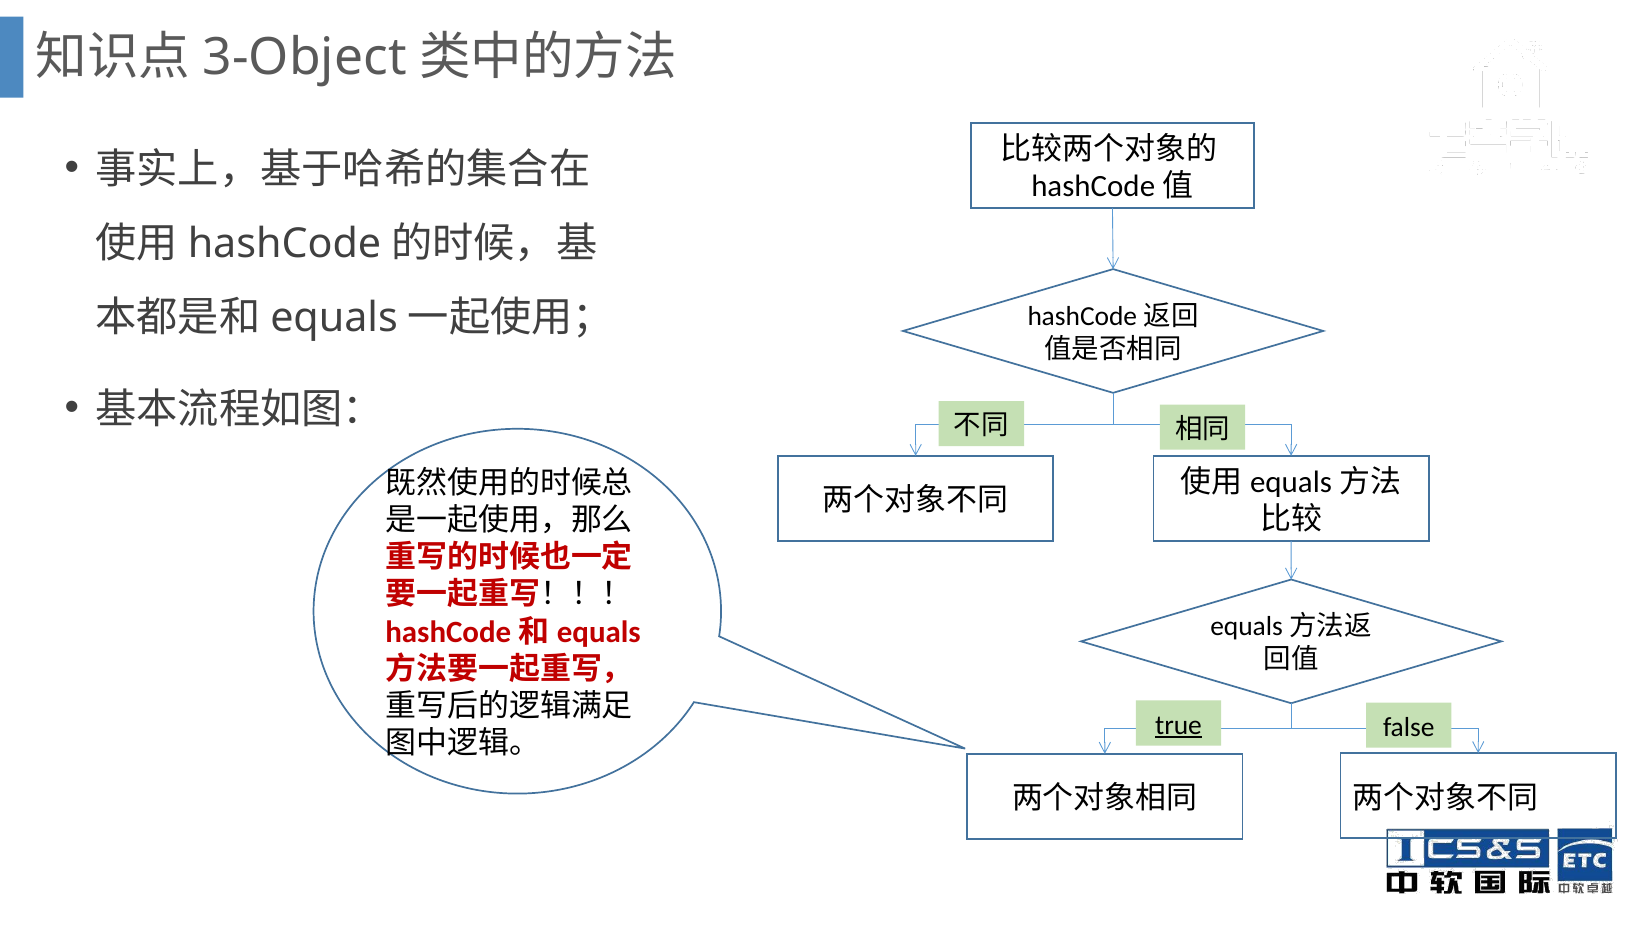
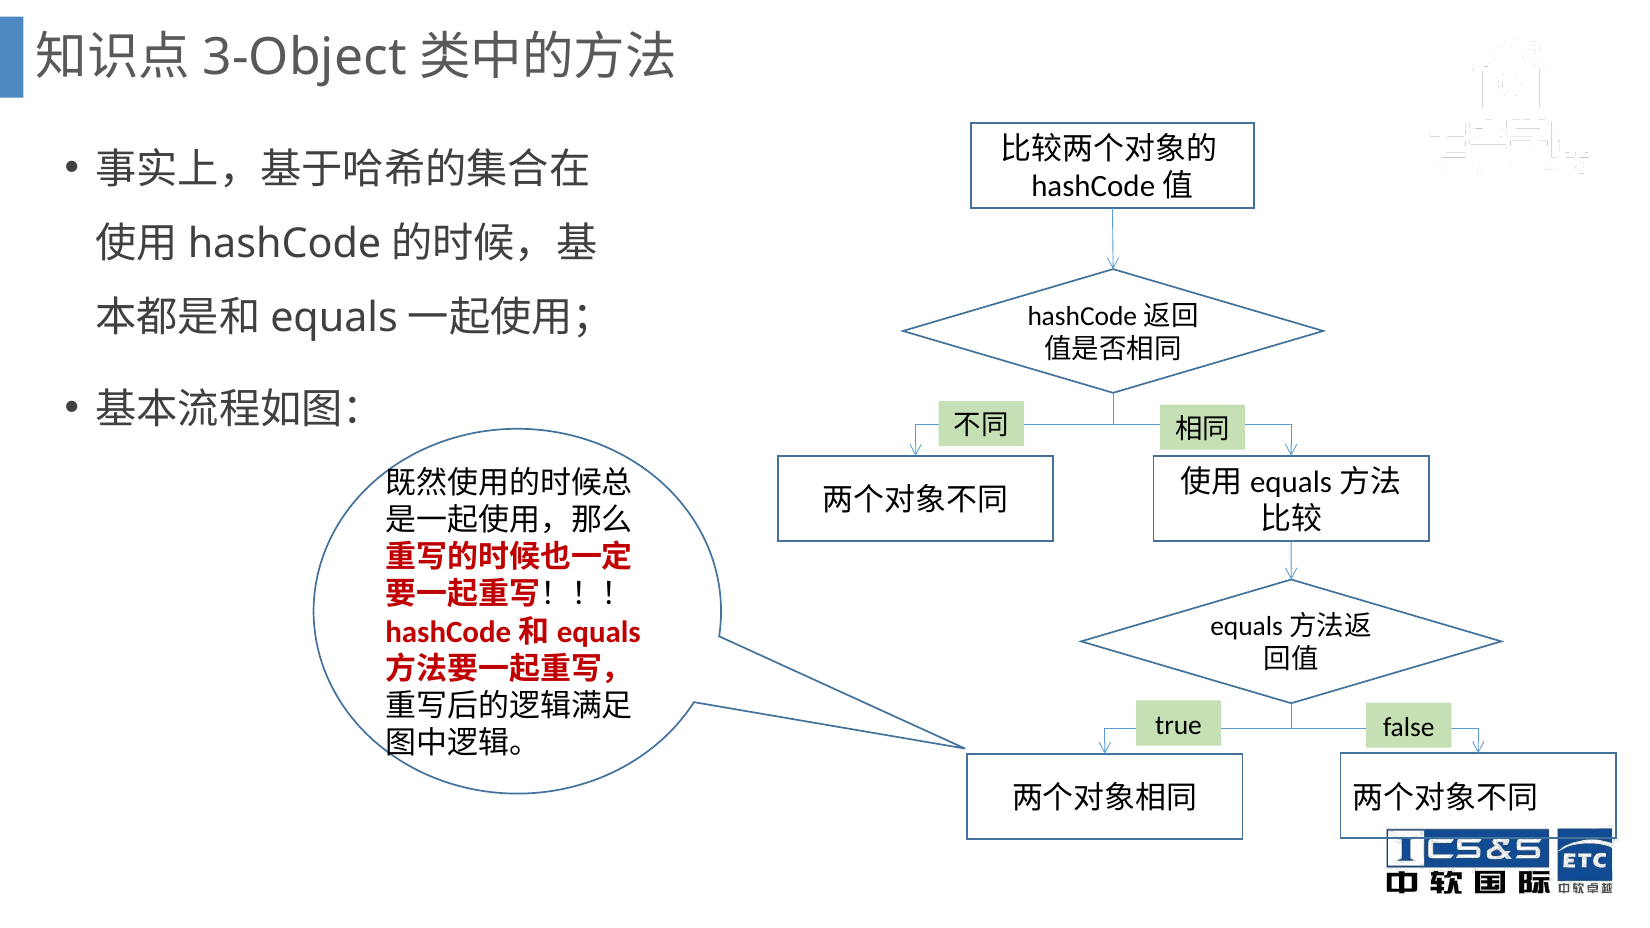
true underline: present -> none (1178, 725)
